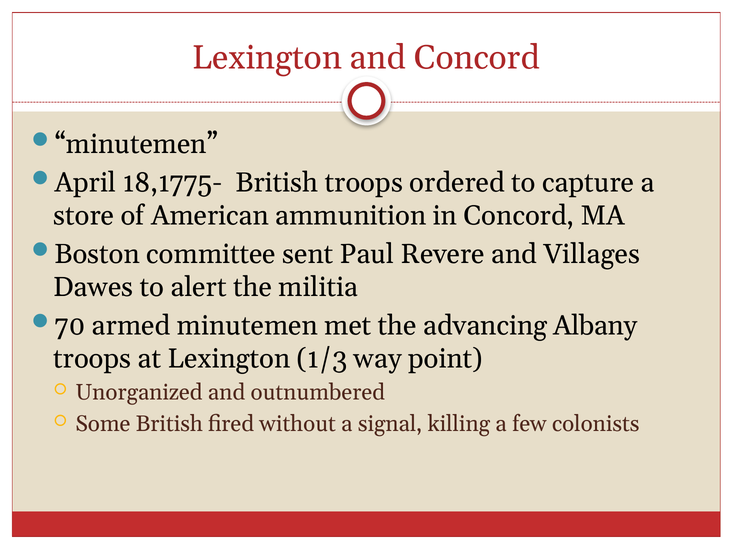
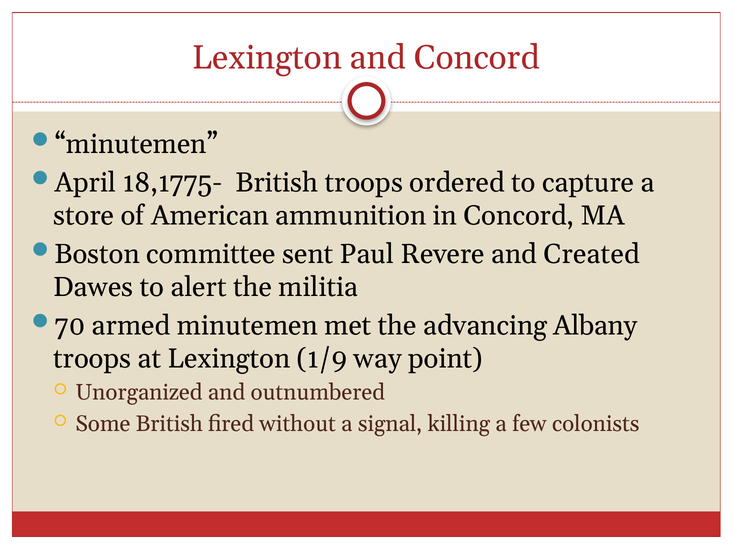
Villages: Villages -> Created (592, 255)
1/3: 1/3 -> 1/9 (322, 359)
